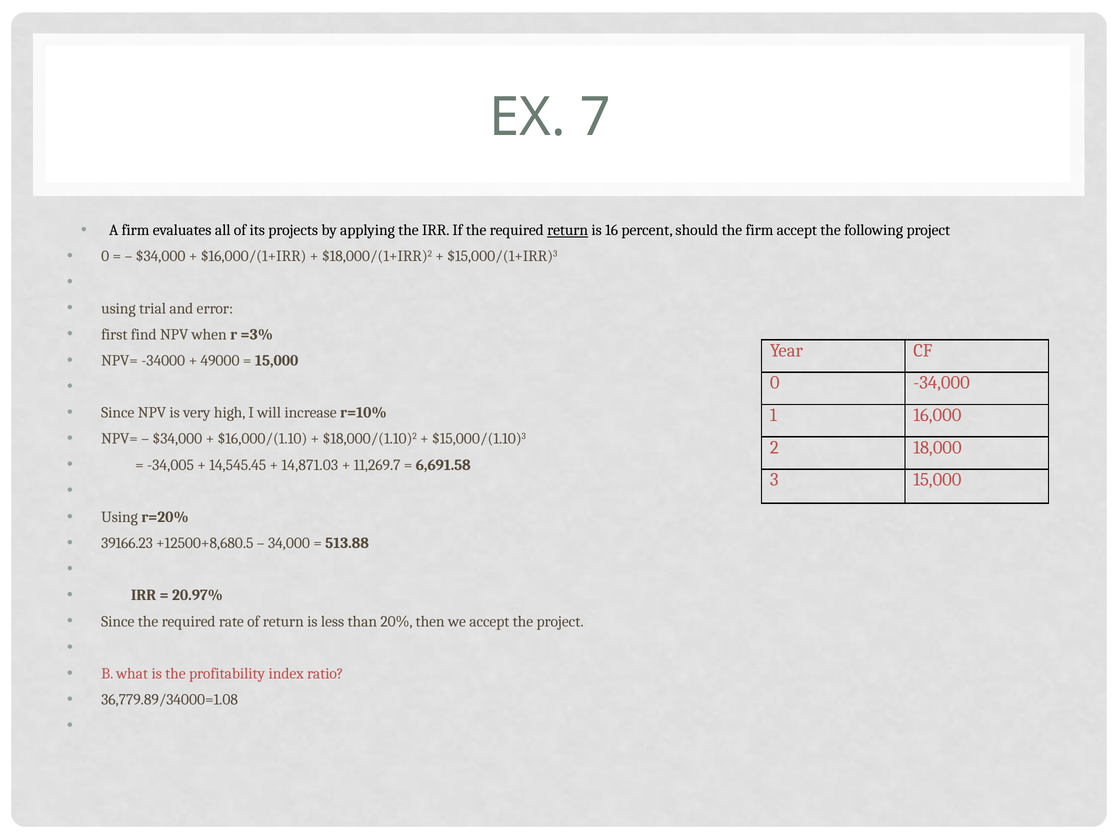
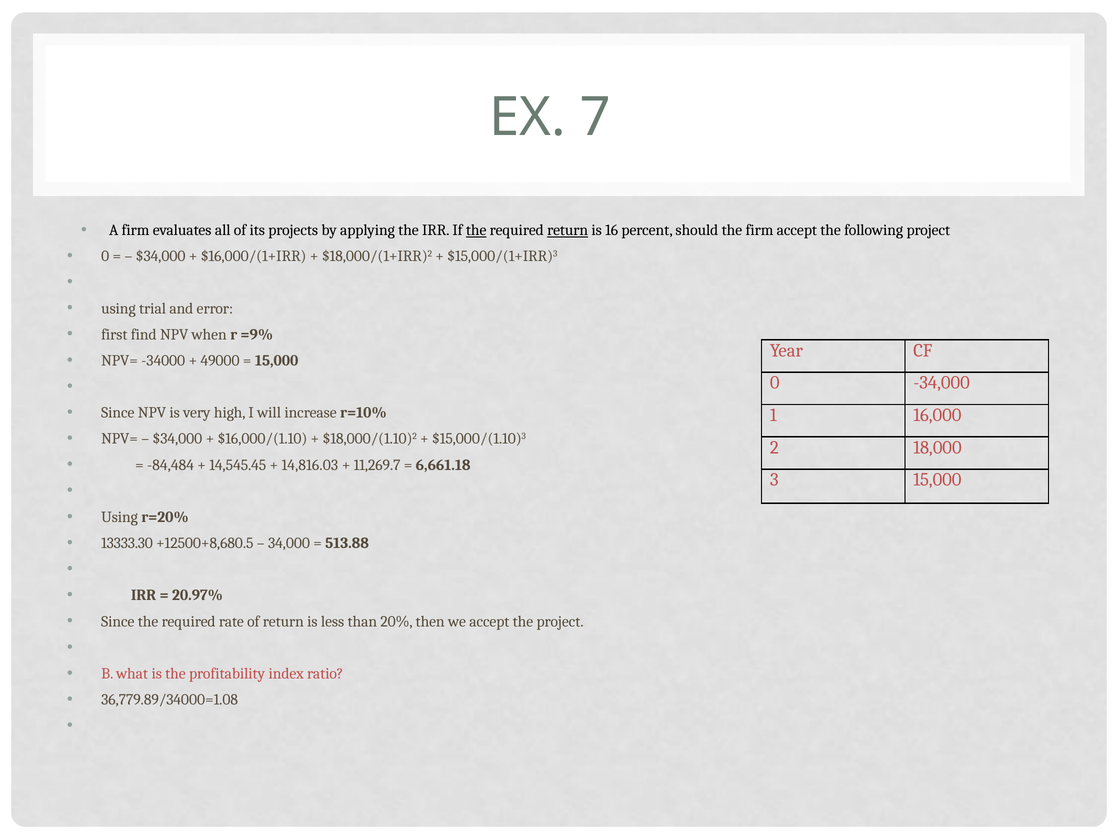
the underline: none -> present (476, 230)
=3%: =3% -> =9% (257, 335)
-34,005: -34,005 -> -84,484 (170, 465)
14,871.03: 14,871.03 -> 14,816.03 (310, 465)
6,691.58: 6,691.58 -> 6,661.18 (443, 465)
39166.23: 39166.23 -> 13333.30 (127, 543)
